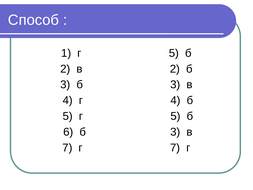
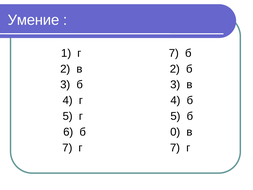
Способ: Способ -> Умение (33, 20)
1 г 5: 5 -> 7 (174, 53)
6 б 3: 3 -> 0 (175, 132)
